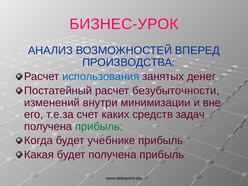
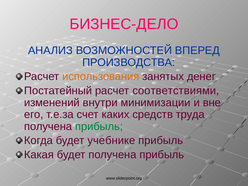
БИЗНЕС-УРОК: БИЗНЕС-УРОК -> БИЗНЕС-ДЕЛО (124, 24)
использования colour: blue -> orange (101, 77)
безубыточности: безубыточности -> соответствиями (176, 91)
задач: задач -> труда (190, 115)
